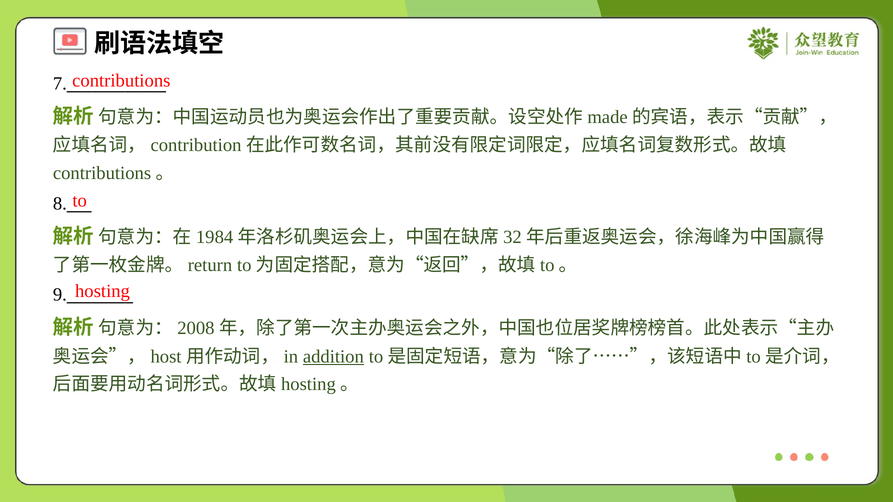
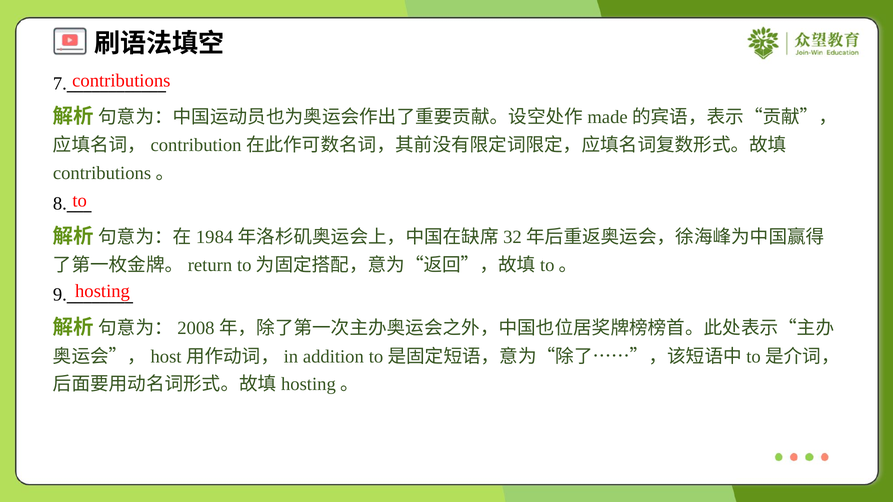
addition underline: present -> none (333, 357)
